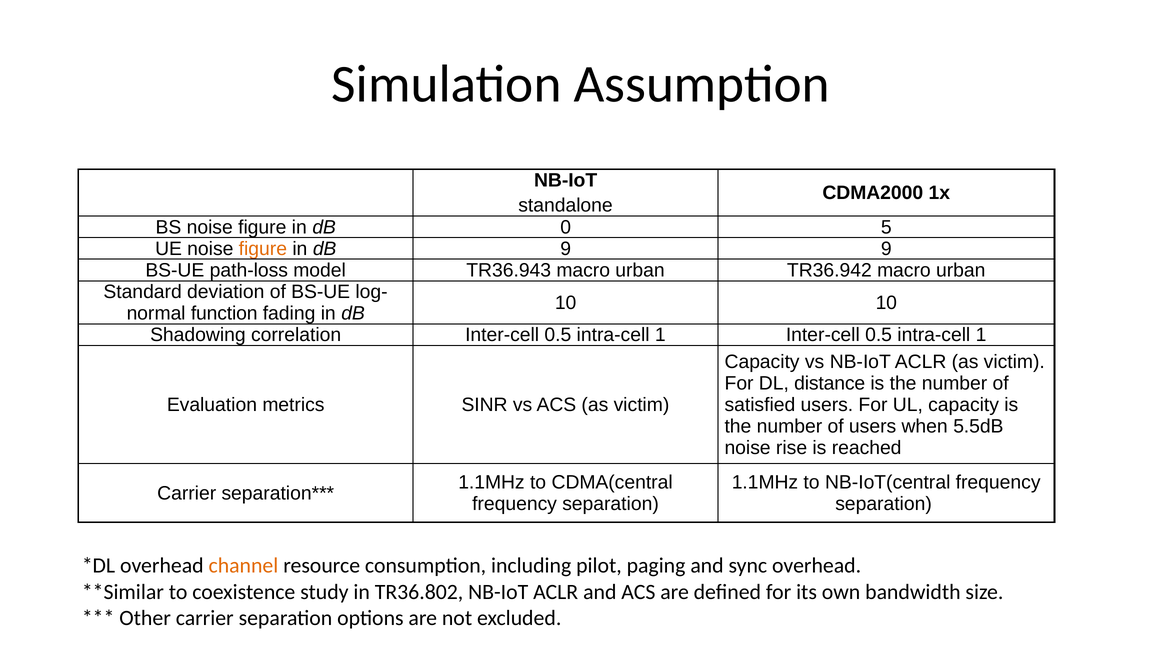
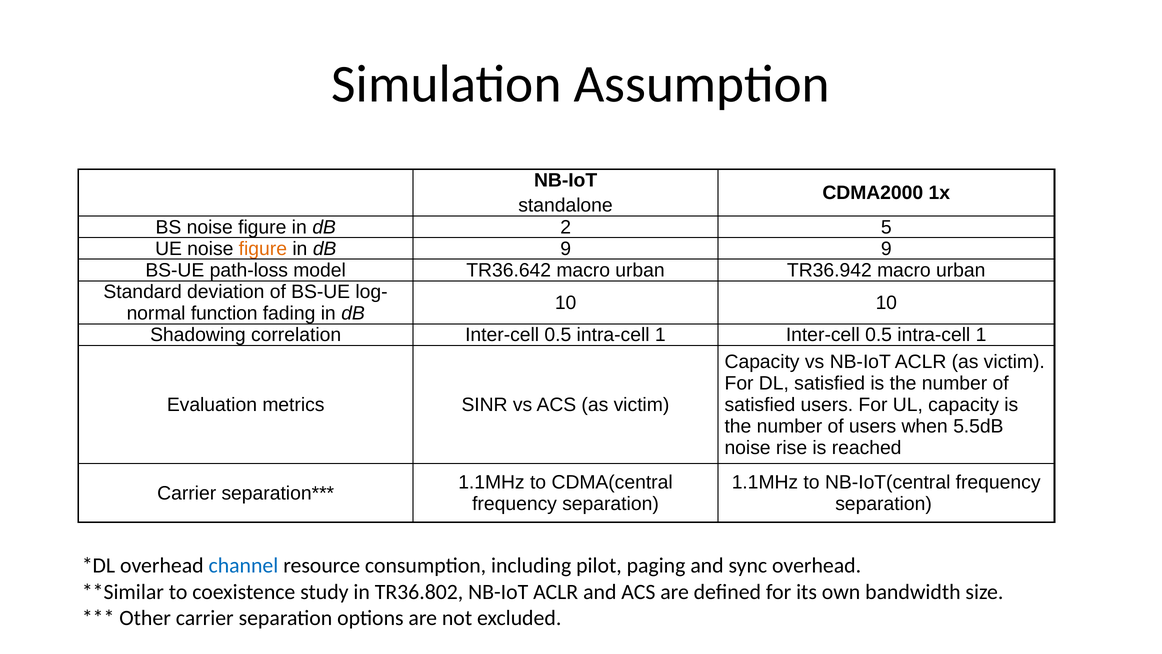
0: 0 -> 2 (566, 227)
TR36.943: TR36.943 -> TR36.642 (509, 270)
DL distance: distance -> satisfied (830, 383)
channel colour: orange -> blue (243, 565)
